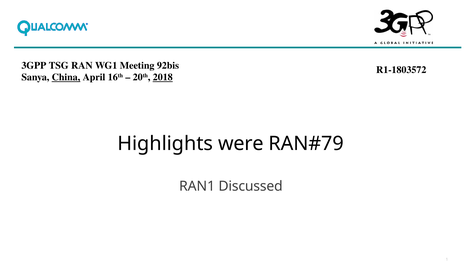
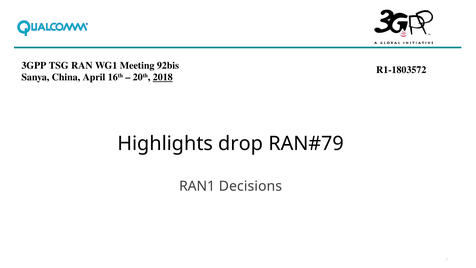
China underline: present -> none (66, 77)
were: were -> drop (241, 144)
Discussed: Discussed -> Decisions (250, 186)
